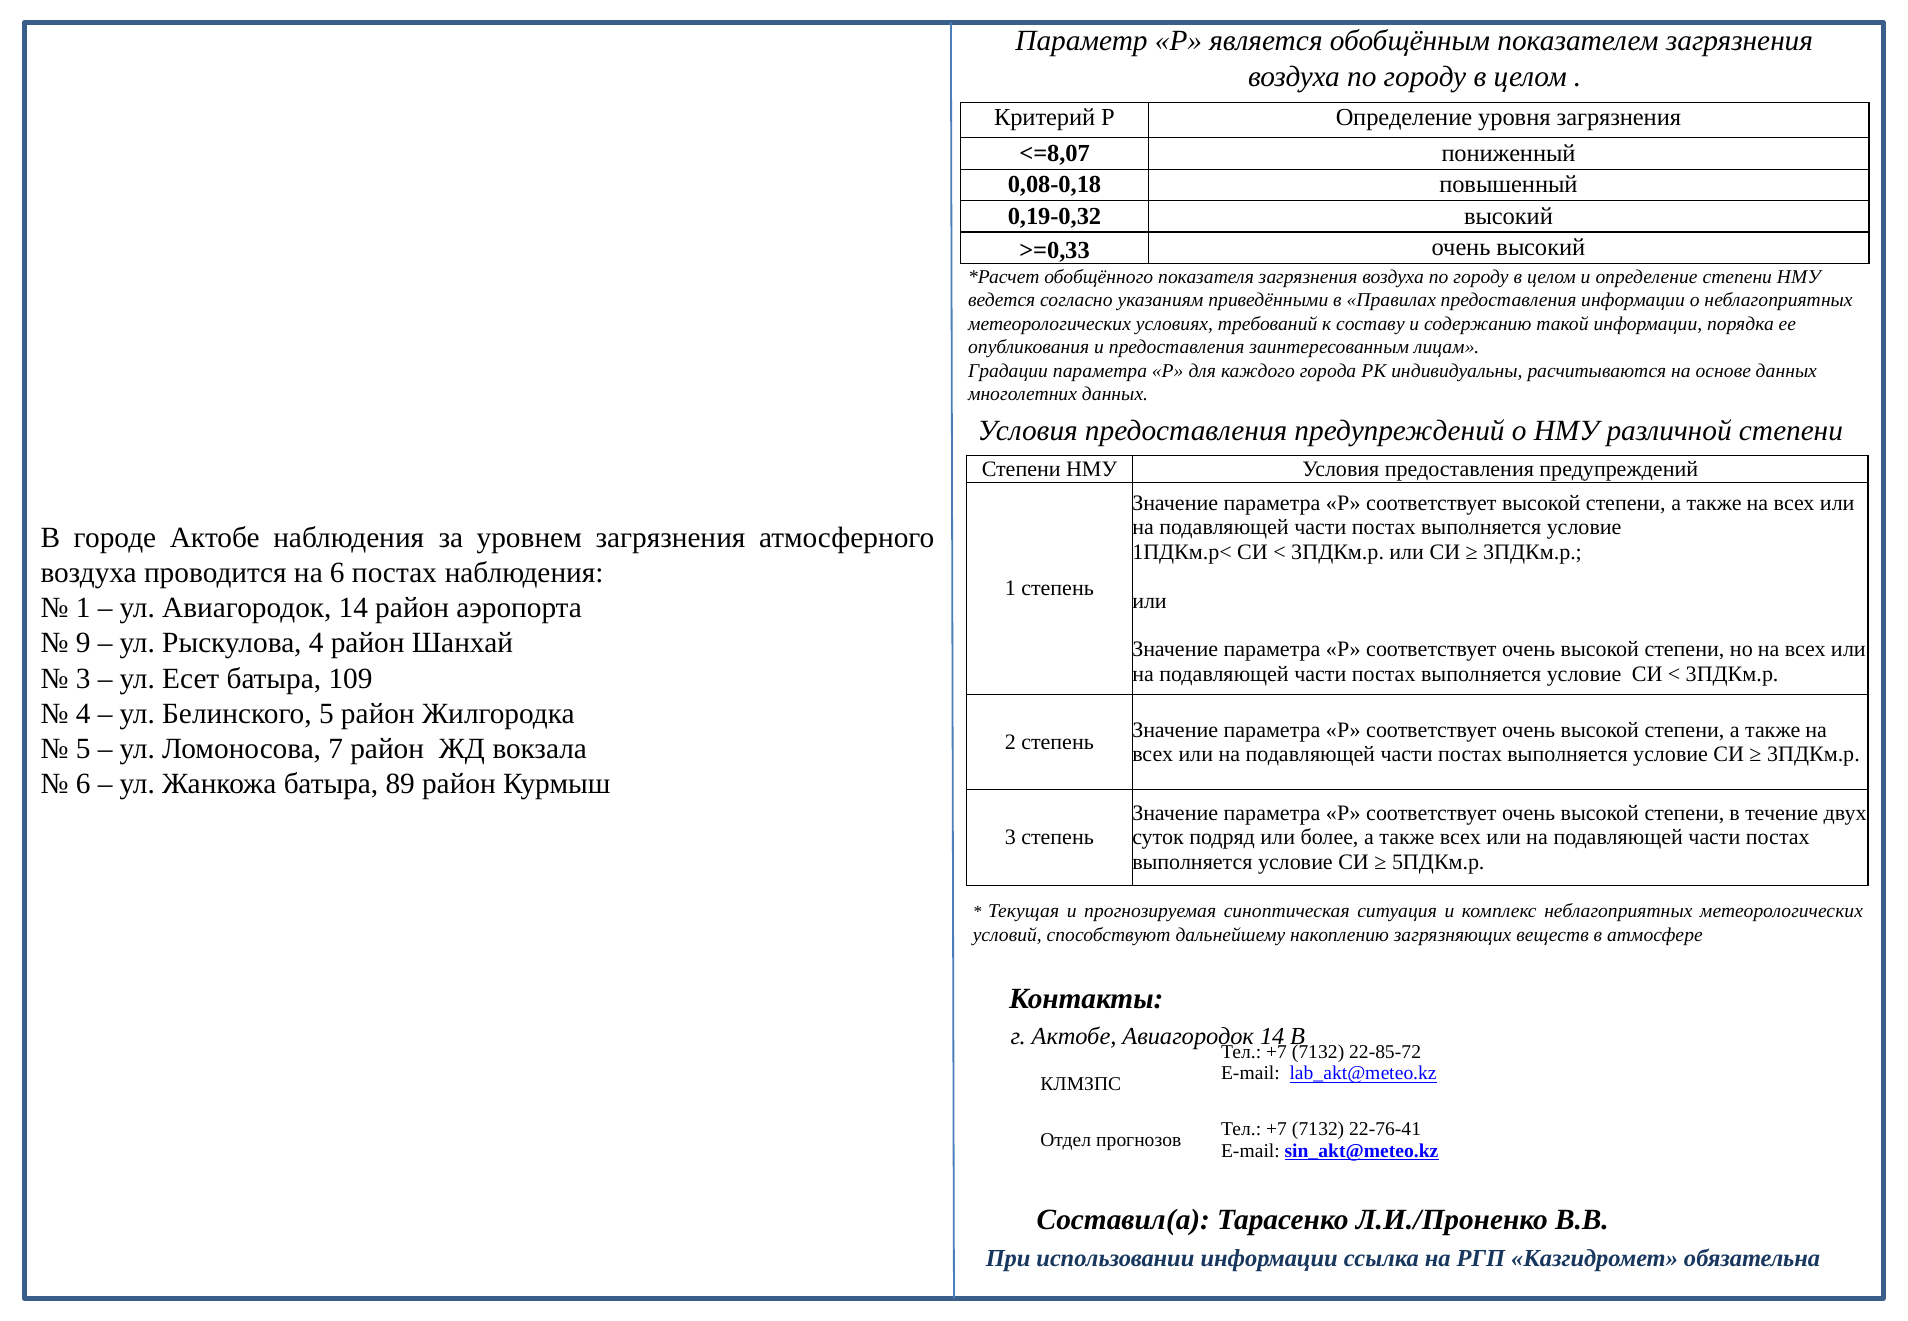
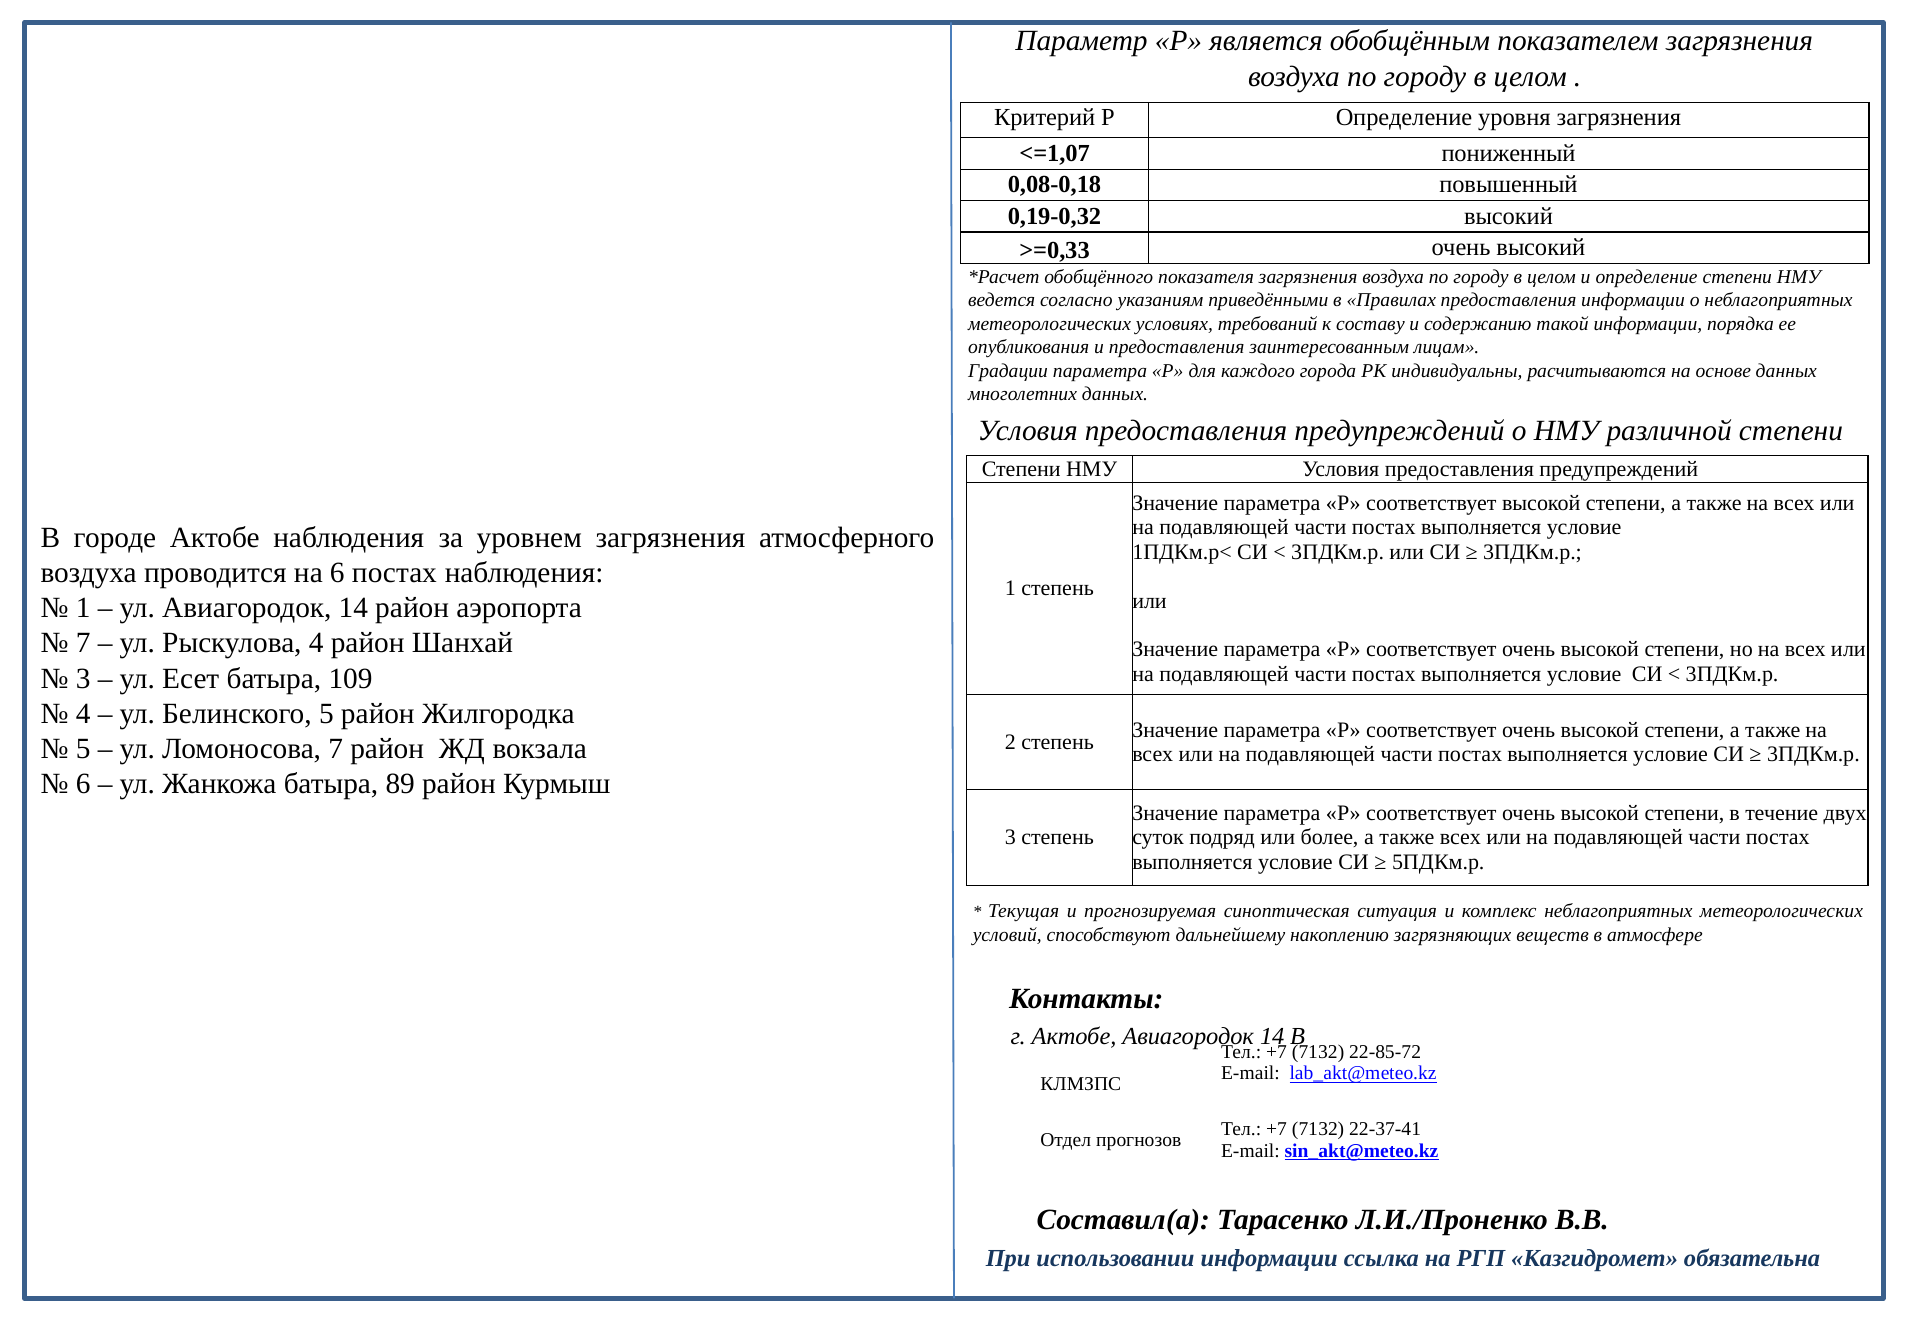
<=8,07: <=8,07 -> <=1,07 (1055, 153)
9: 9 -> 7 (83, 643)
22-76-41: 22-76-41 -> 22-37-41 (1385, 1129)
